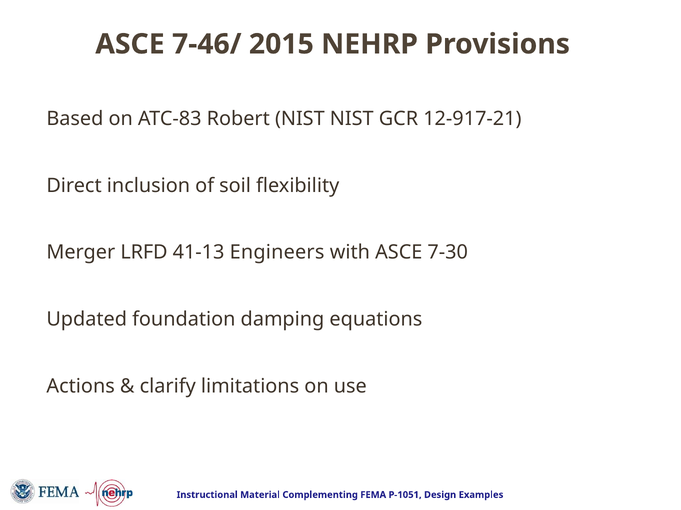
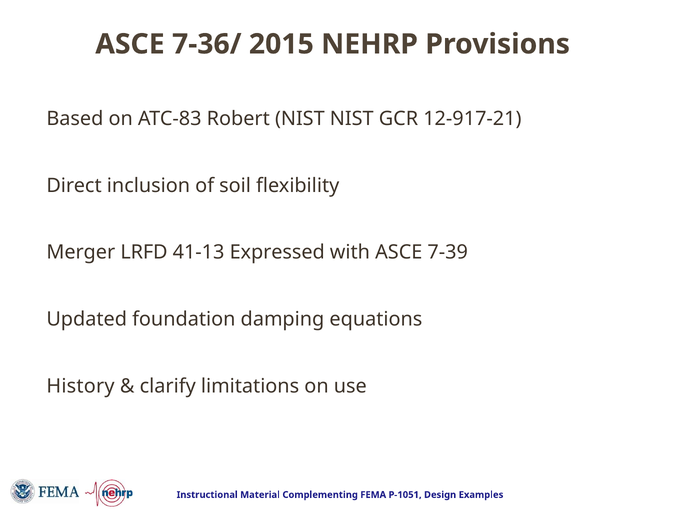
7-46/: 7-46/ -> 7-36/ (207, 44)
Engineers: Engineers -> Expressed (277, 253)
7-30: 7-30 -> 7-39 (448, 253)
Actions: Actions -> History (81, 387)
